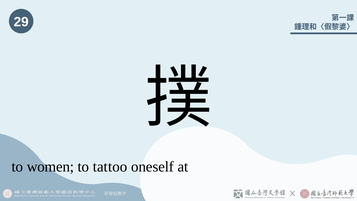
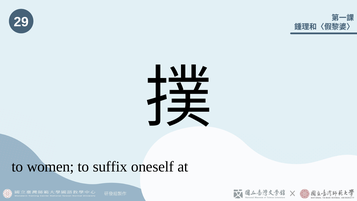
tattoo: tattoo -> suffix (110, 167)
